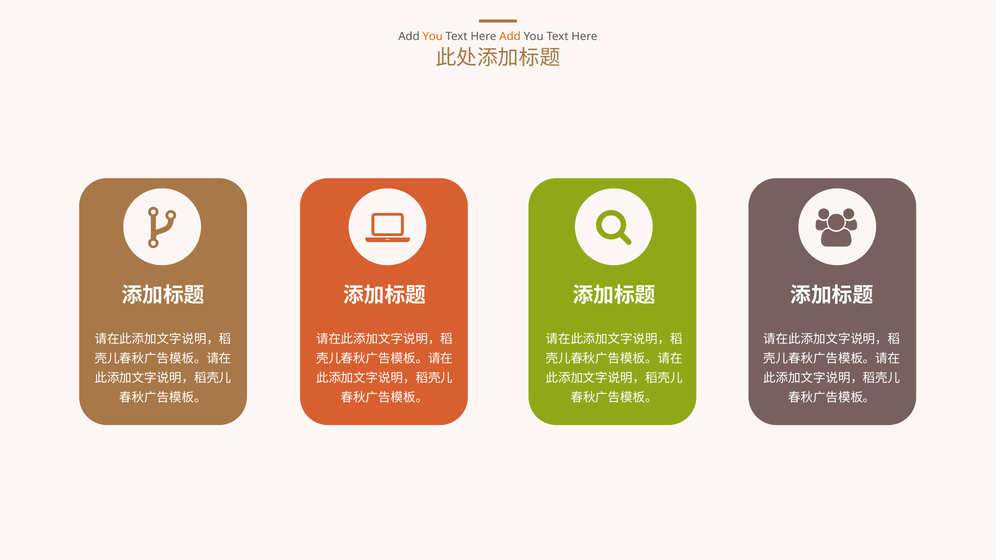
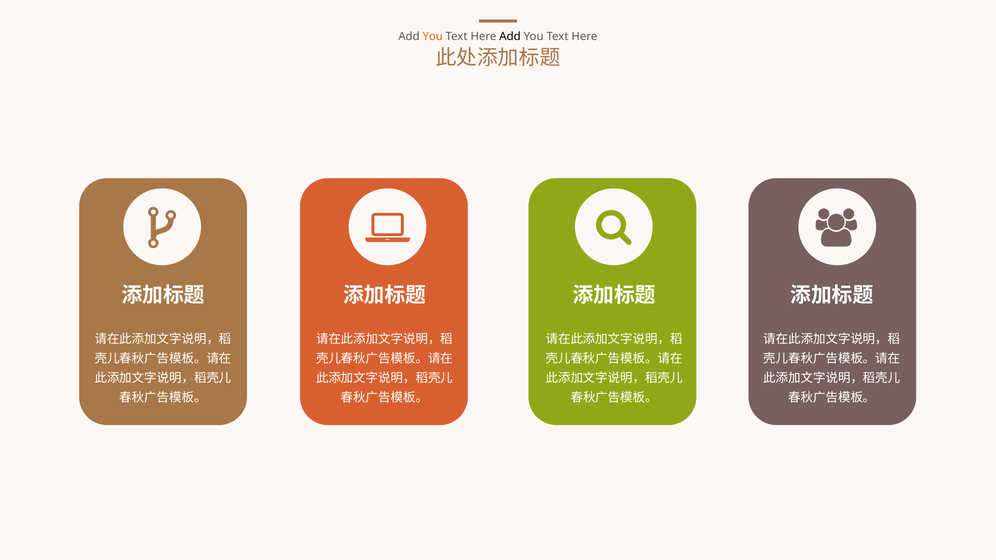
Add colour: orange -> black (510, 37)
